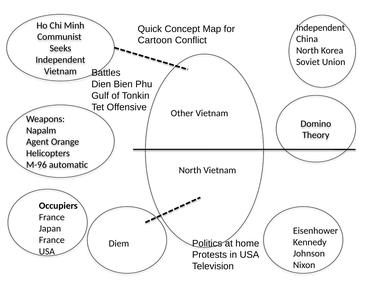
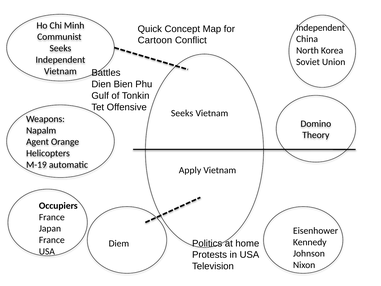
Other: Other -> Seeks (182, 113)
M-96: M-96 -> M-19 (36, 165)
North: North -> Apply (190, 170)
